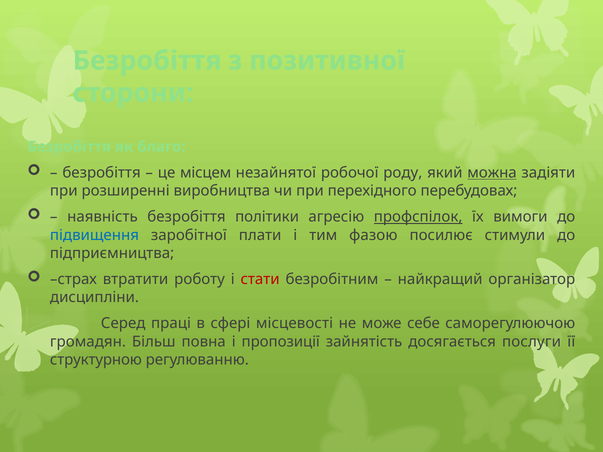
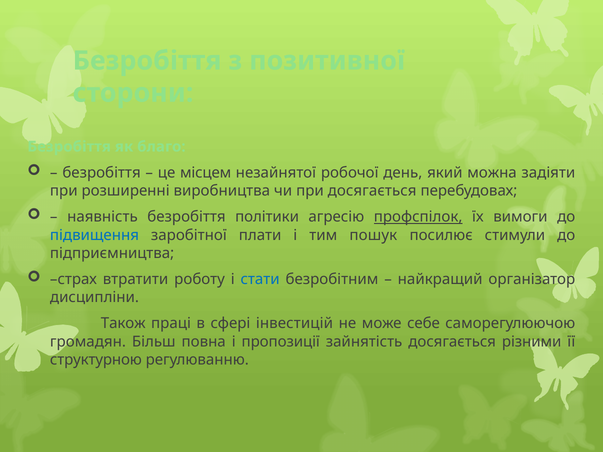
роду: роду -> день (403, 173)
можна underline: present -> none (492, 173)
при перехідного: перехідного -> досягається (372, 191)
фазою: фазою -> пошук (373, 235)
стати colour: red -> blue (260, 279)
Серед: Серед -> Також (123, 324)
місцевості: місцевості -> інвестицій (294, 324)
послуги: послуги -> різними (532, 342)
